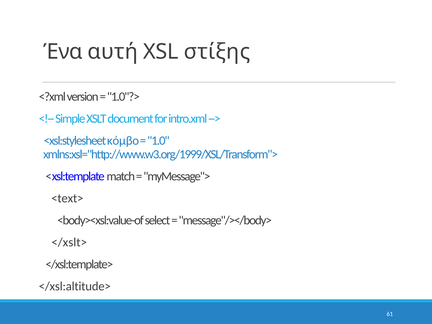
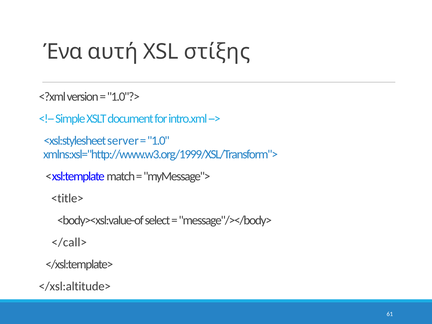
κόμβο: κόμβο -> server (123, 141)
<text>: <text> -> <title> (67, 198)
</xslt>: </xslt> -> </call> (69, 242)
